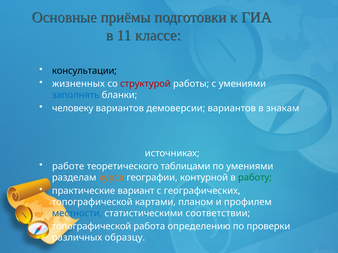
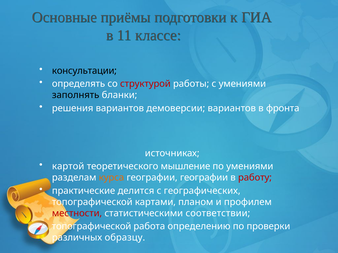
жизненных: жизненных -> определять (79, 84)
заполнять colour: blue -> black (76, 95)
человеку: человеку -> решения (73, 108)
знакам: знакам -> фронта (283, 108)
работе: работе -> картой (68, 167)
таблицами: таблицами -> мышление (185, 167)
географии контурной: контурной -> географии (204, 178)
работу colour: green -> red (255, 178)
вариант: вариант -> делится (136, 191)
местности colour: blue -> red (77, 214)
